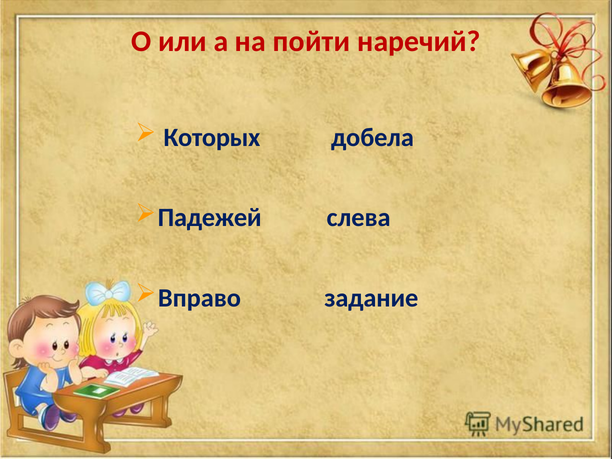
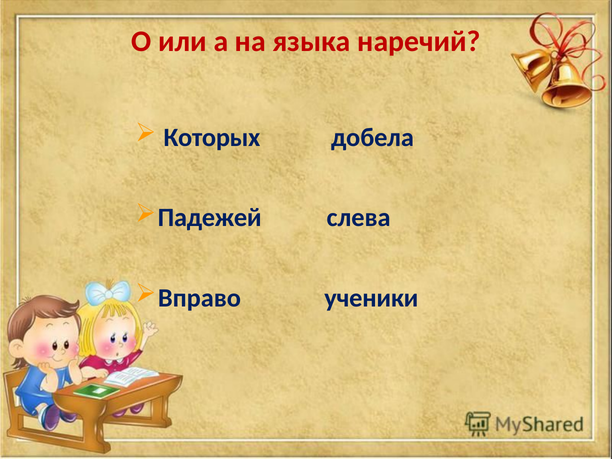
пойти: пойти -> языка (312, 41)
задание: задание -> ученики (371, 298)
